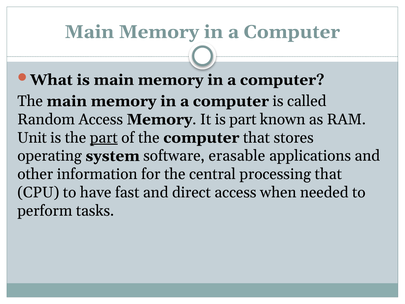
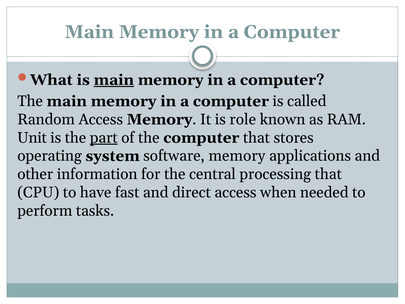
main underline: none -> present (114, 80)
is part: part -> role (243, 119)
software erasable: erasable -> memory (237, 156)
